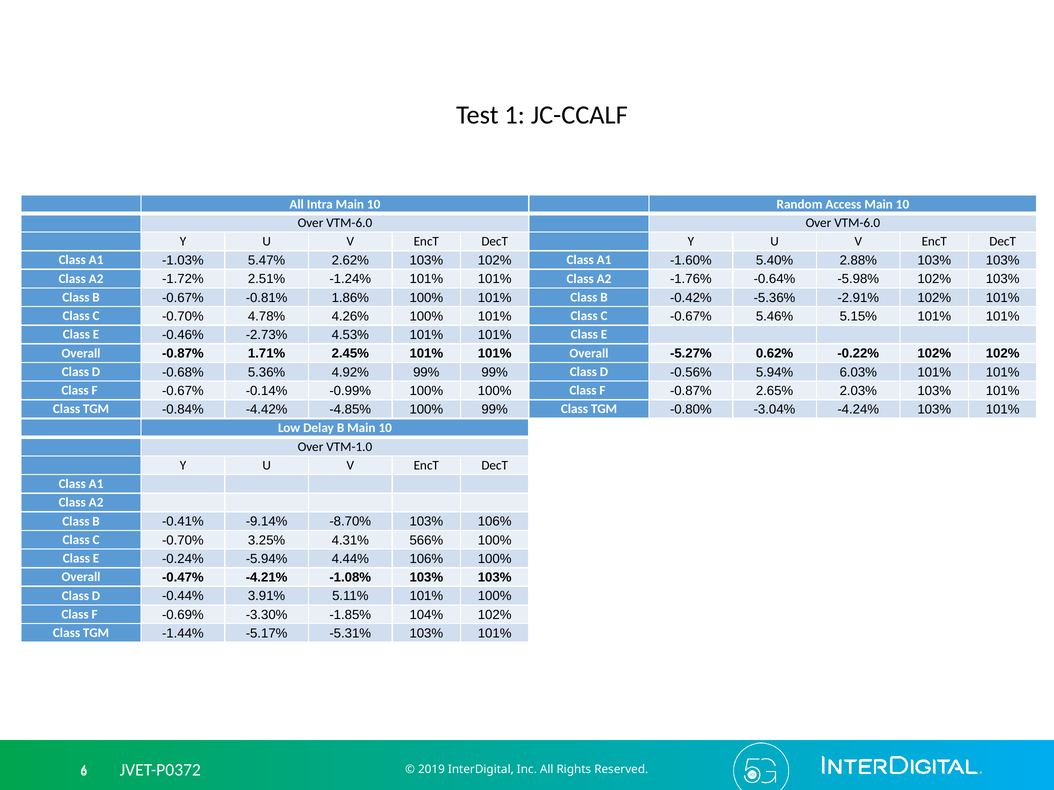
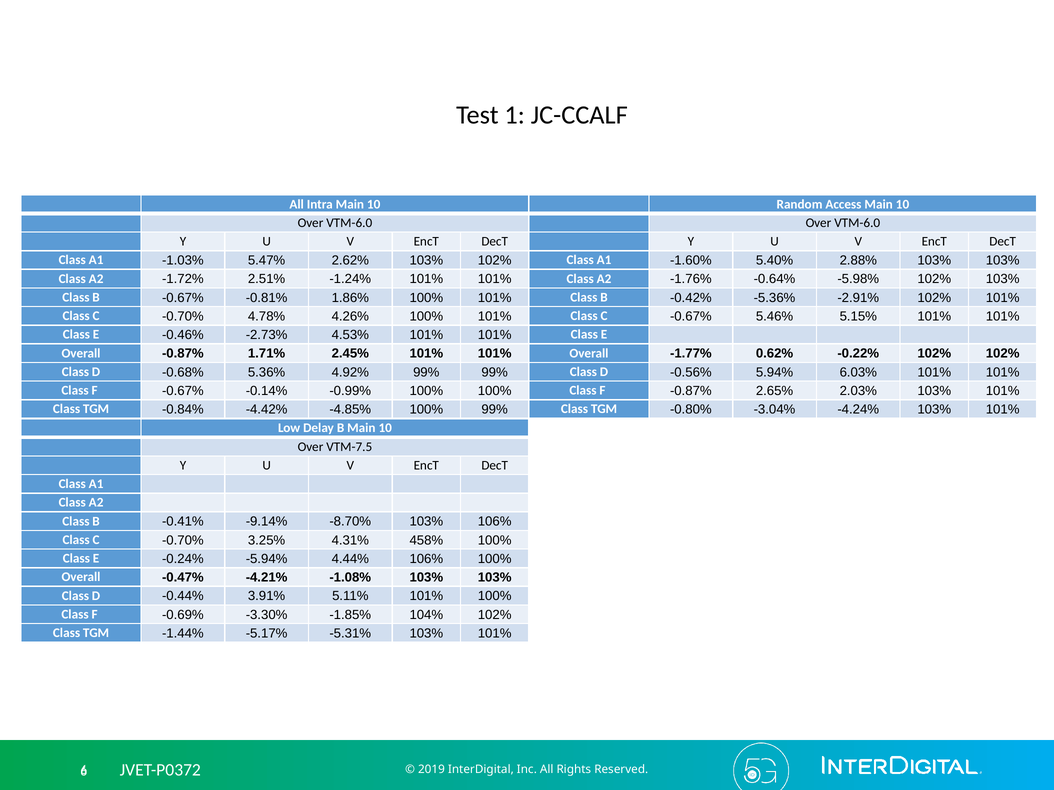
-5.27%: -5.27% -> -1.77% (691, 354)
VTM-1.0: VTM-1.0 -> VTM-7.5 (349, 447)
566%: 566% -> 458% (426, 541)
